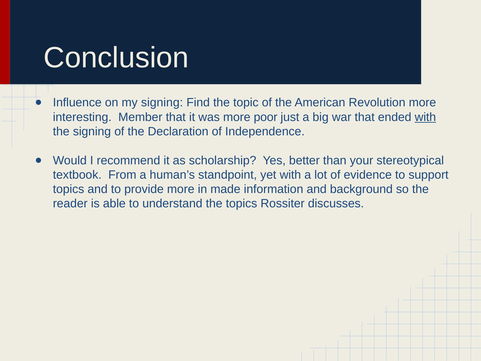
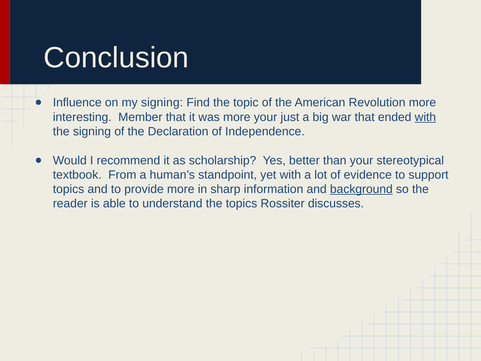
more poor: poor -> your (266, 117)
made: made -> sharp (225, 189)
background underline: none -> present (361, 189)
